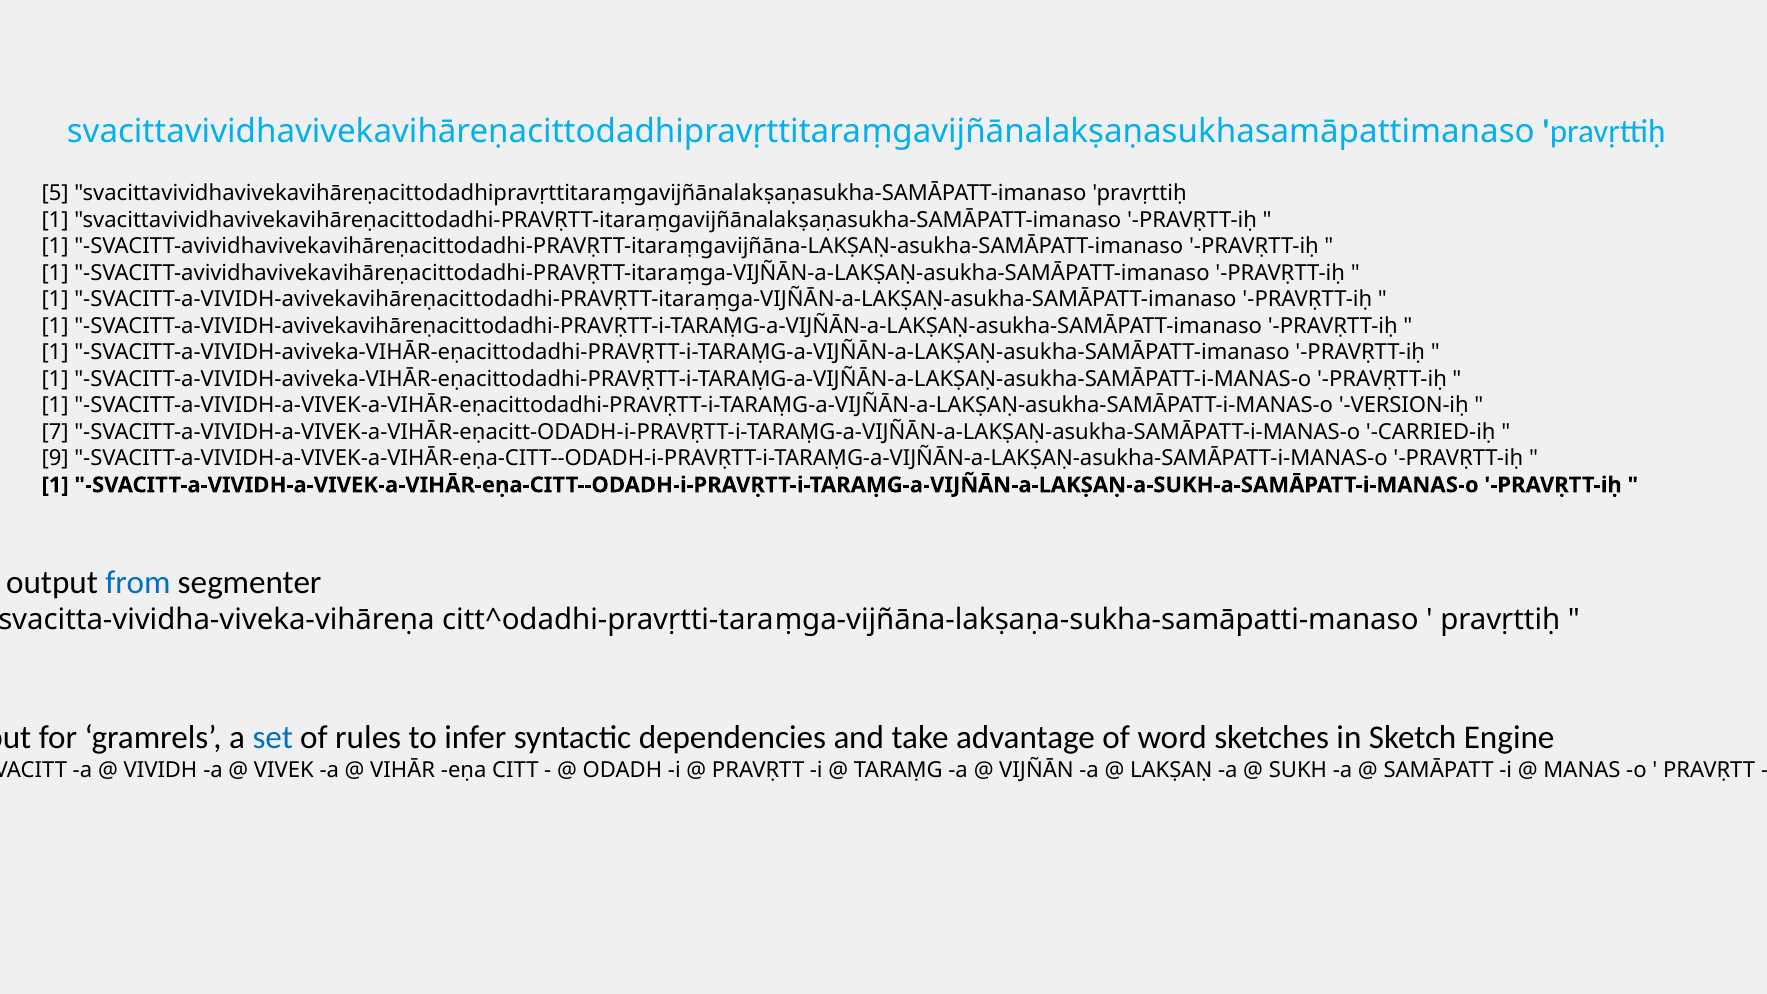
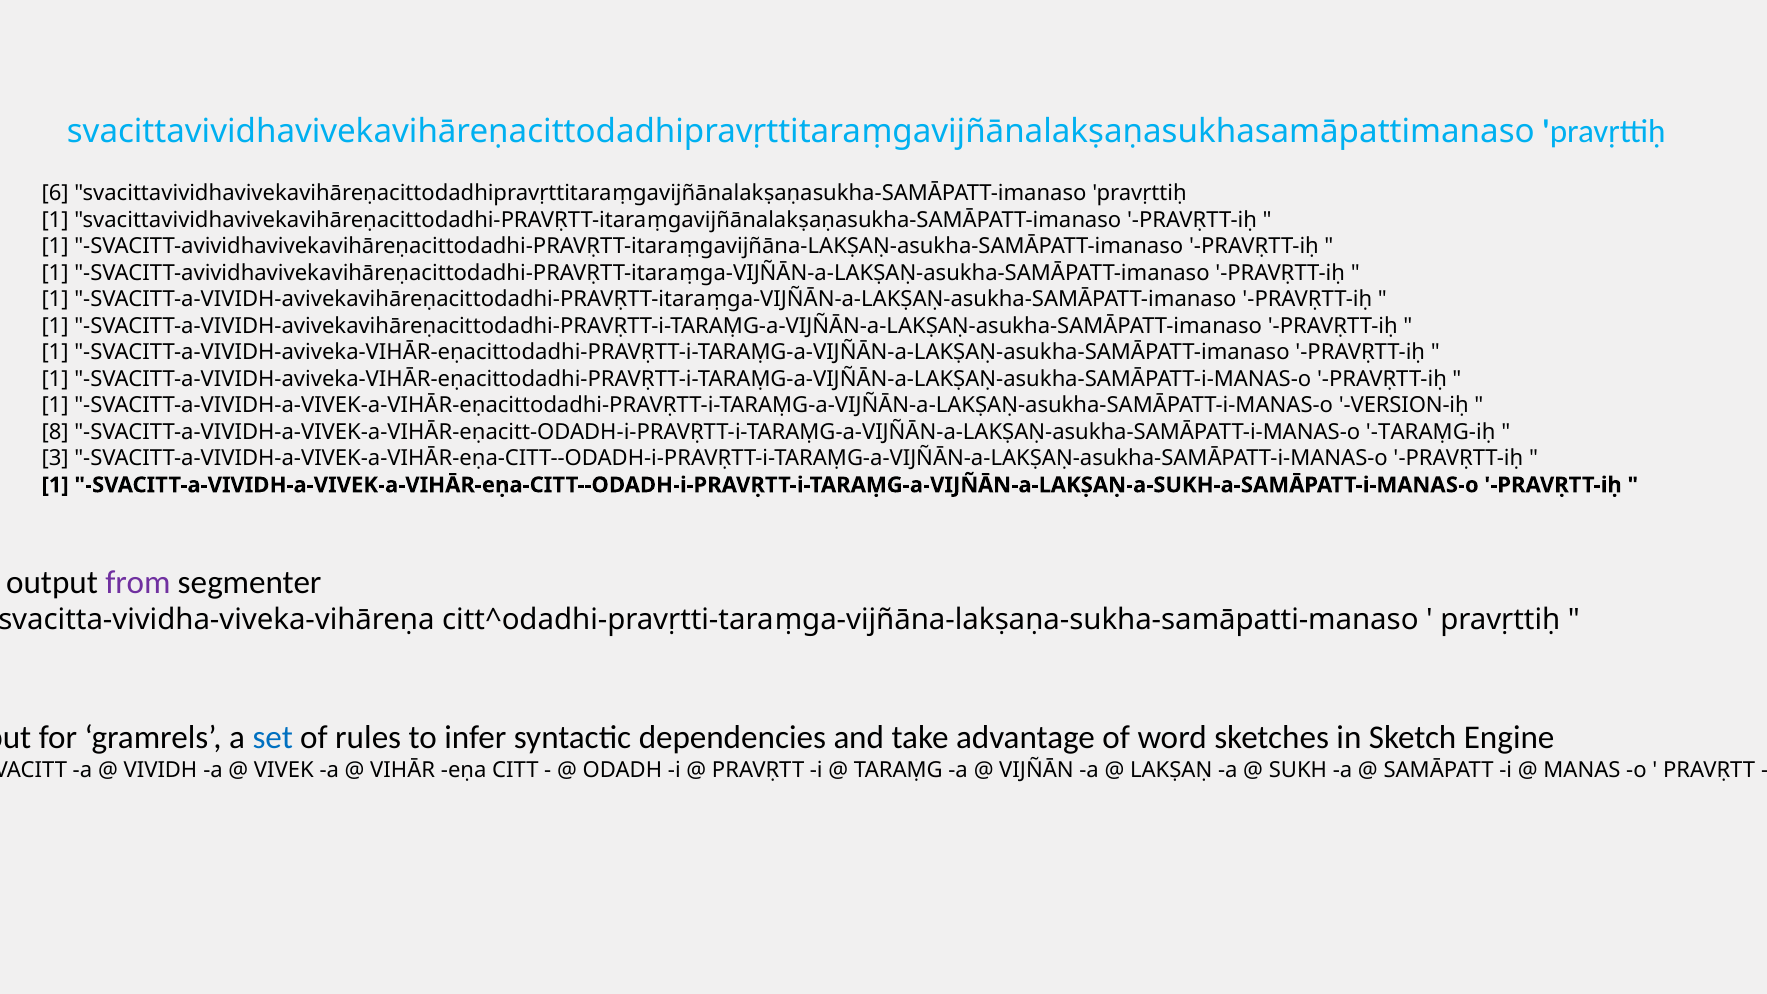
5: 5 -> 6 (55, 193)
7: 7 -> 8 (55, 432)
CARRIED-iḥ: CARRIED-iḥ -> TARAṂG-iḥ (1431, 432)
9: 9 -> 3 (55, 458)
from colour: blue -> purple (138, 583)
